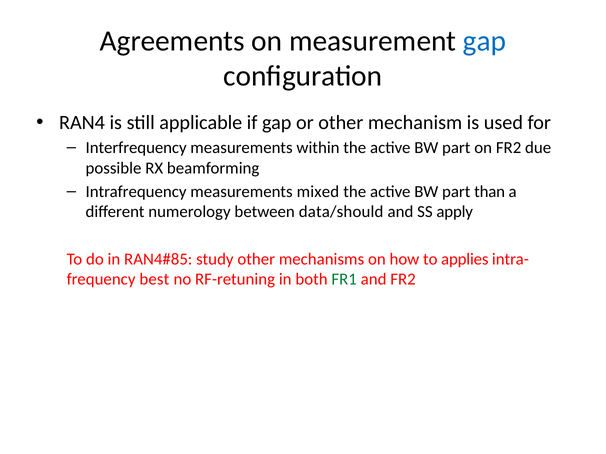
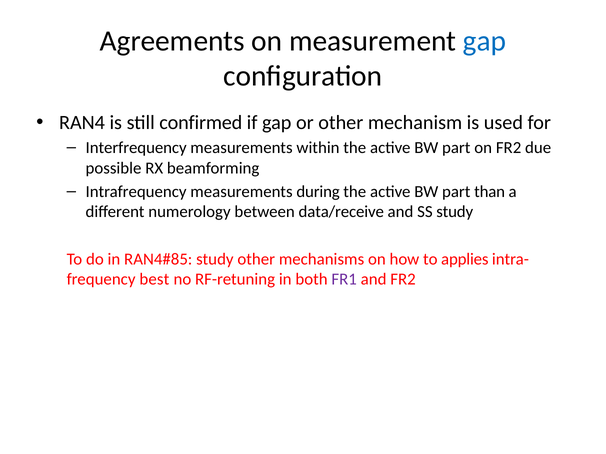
applicable: applicable -> confirmed (201, 123)
mixed: mixed -> during (318, 192)
data/should: data/should -> data/receive (341, 212)
SS apply: apply -> study (455, 212)
FR1 colour: green -> purple (344, 279)
